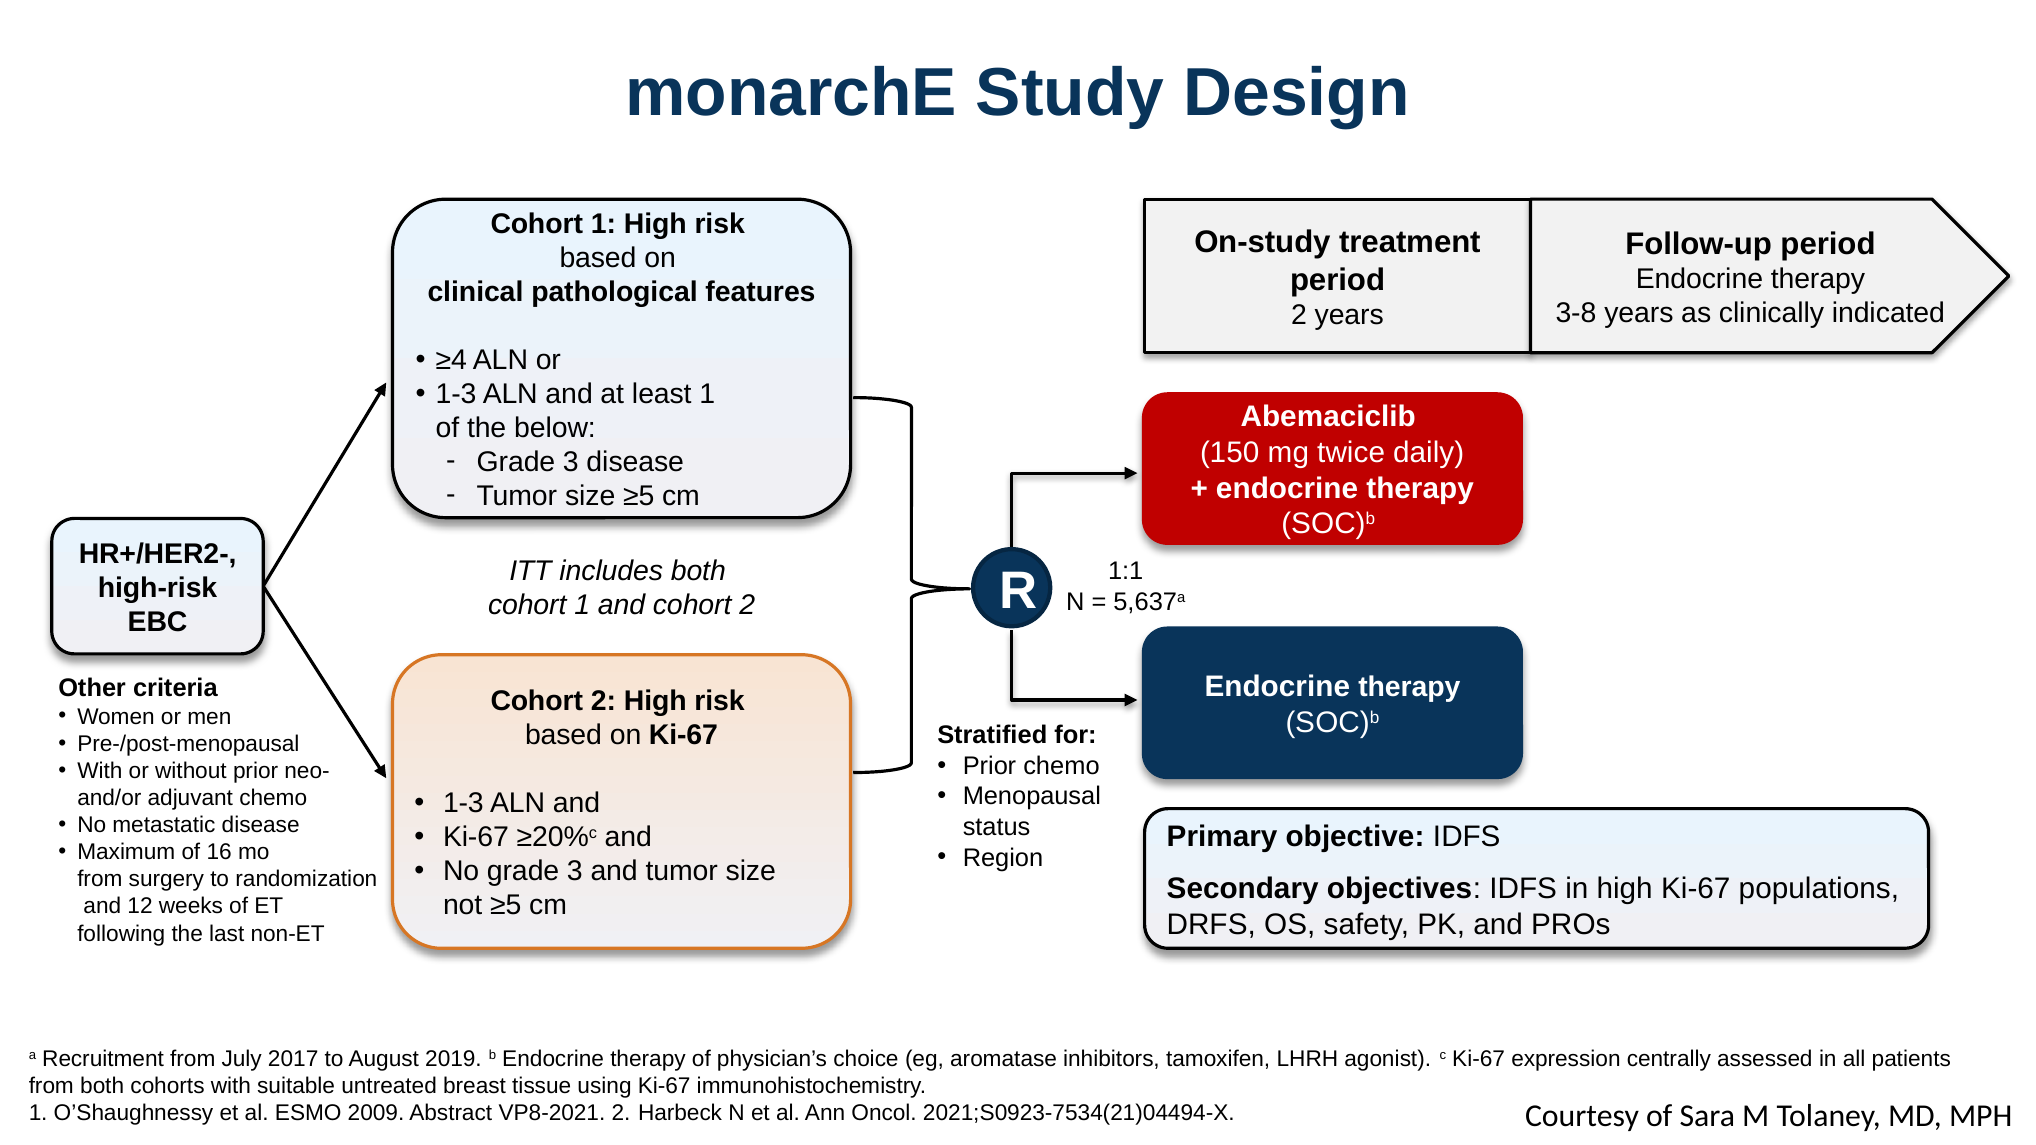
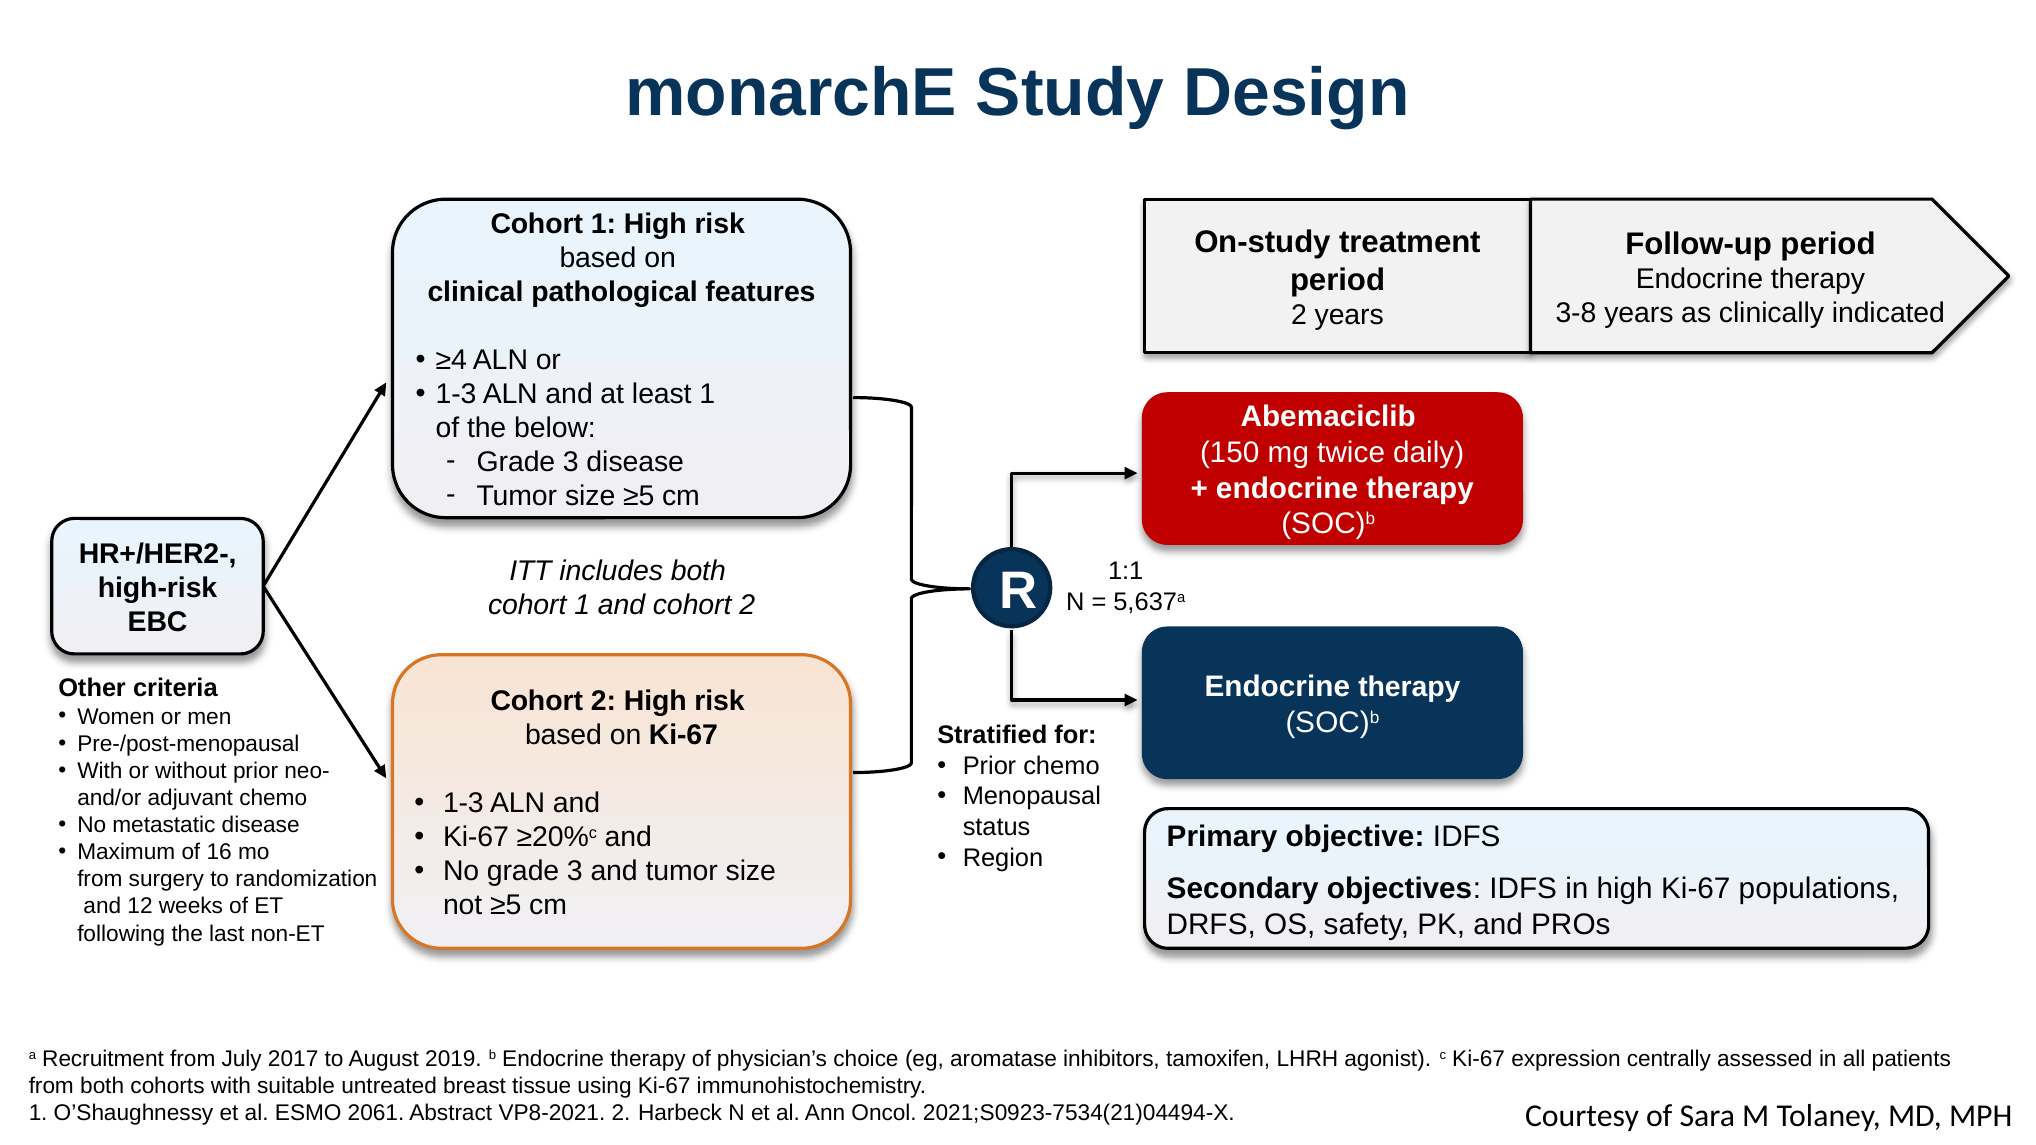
2009: 2009 -> 2061 (376, 1113)
